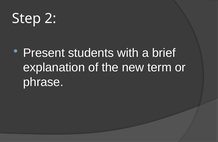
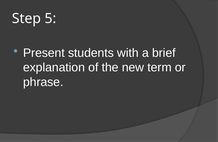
2: 2 -> 5 (51, 18)
